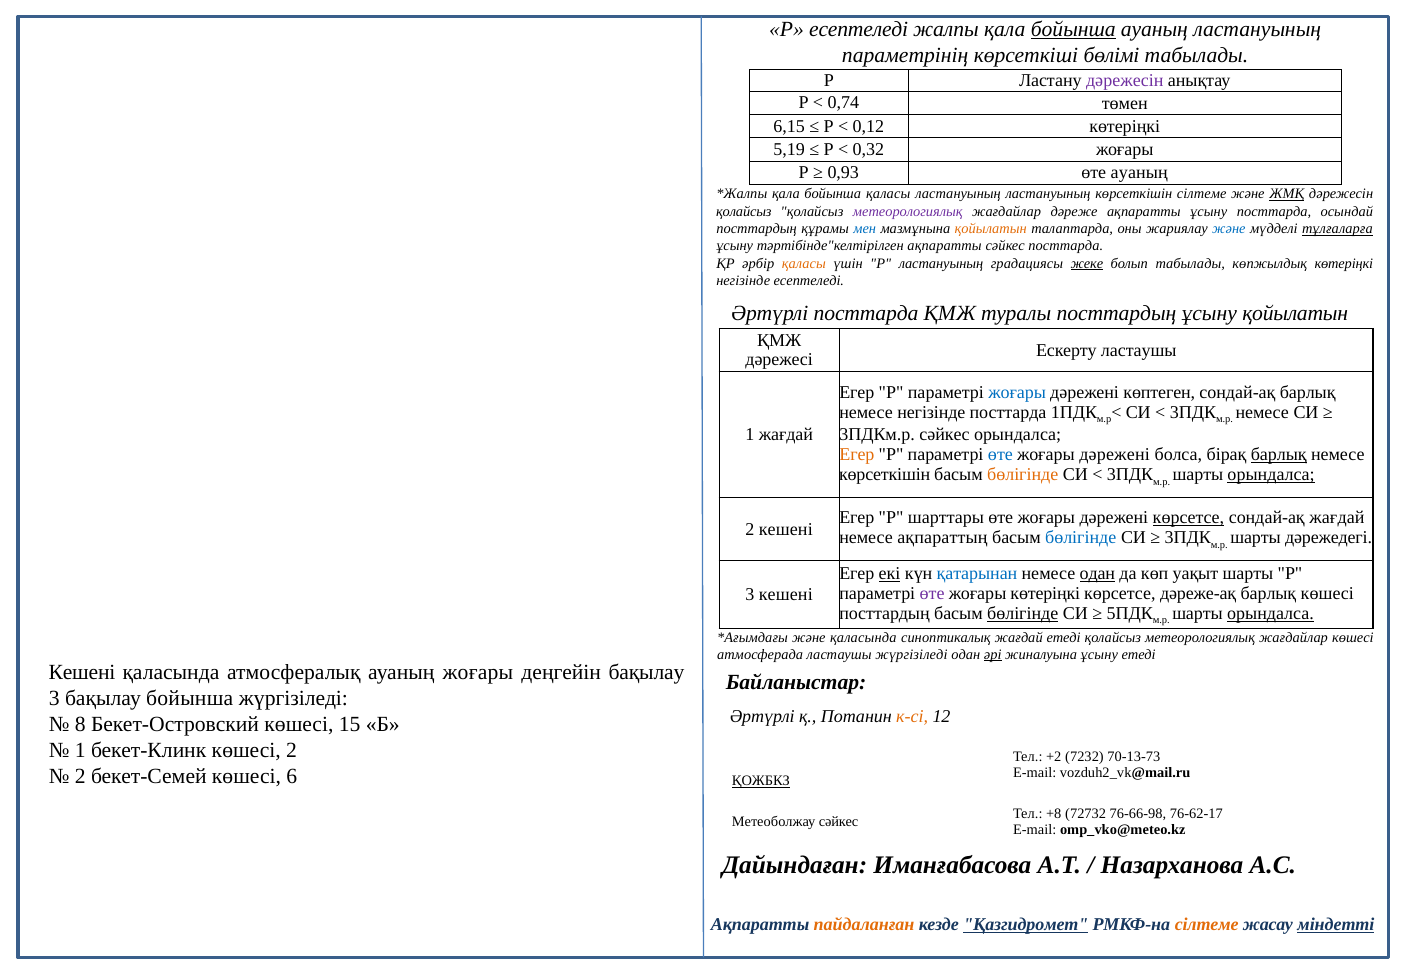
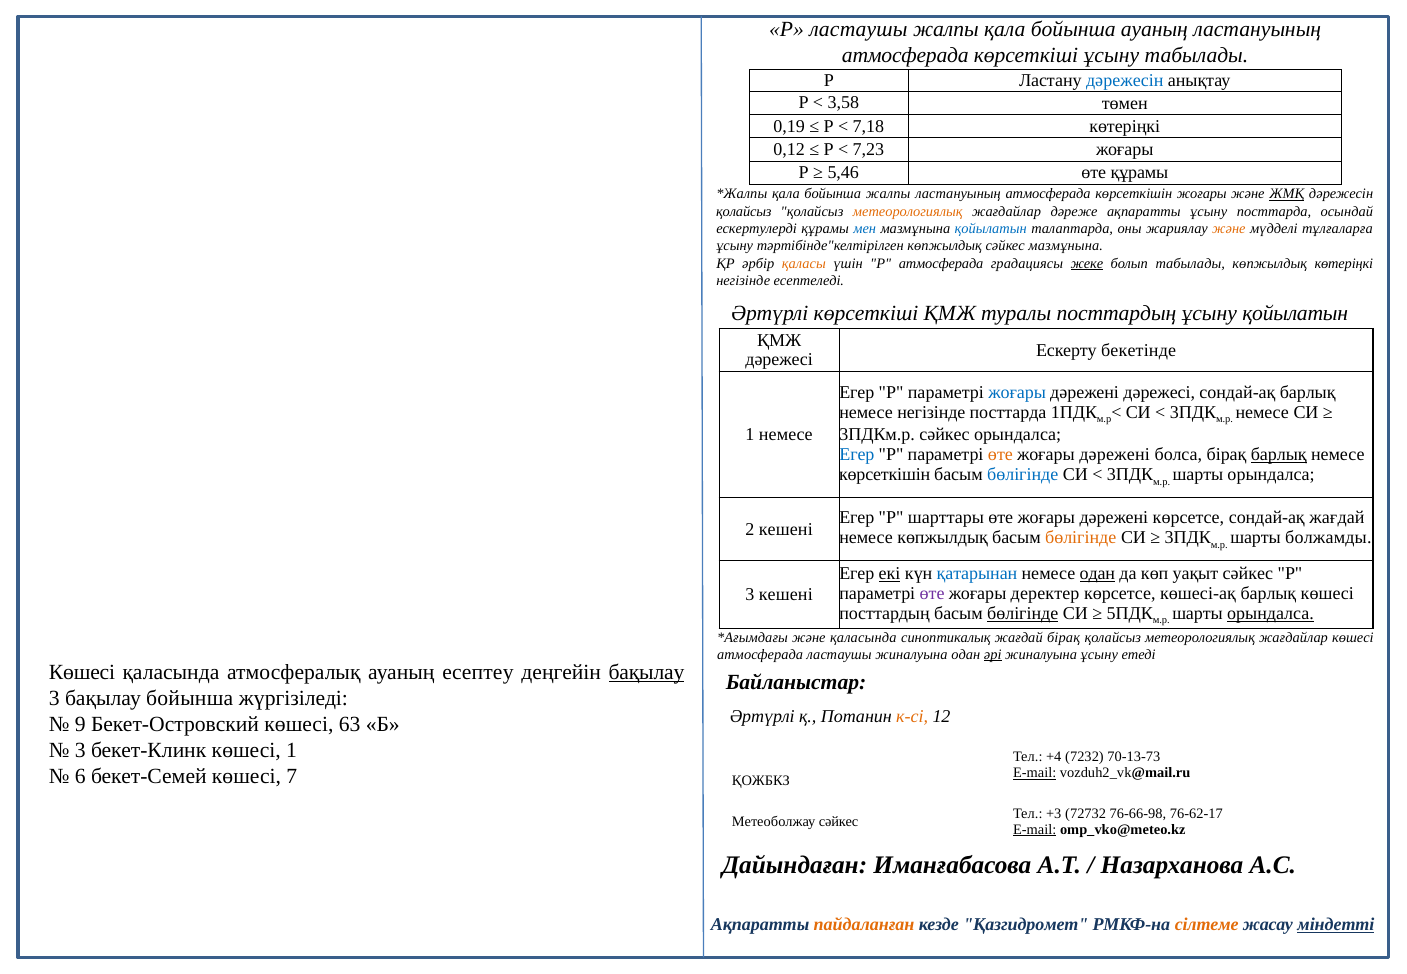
Р есептеледі: есептеледі -> ластаушы (858, 29)
бойынша underline: present -> none (1073, 29)
параметрінің: параметрінің -> атмосферада (905, 55)
көрсеткіші бөлімі: бөлімі -> ұсыну (1111, 55)
дәрежесін colour: purple -> blue (1125, 81)
0,74: 0,74 -> 3,58 (843, 103)
6,15: 6,15 -> 0,19 (789, 126)
0,12: 0,12 -> 7,18 (868, 126)
5,19: 5,19 -> 0,12 (789, 149)
0,32: 0,32 -> 7,23 (868, 149)
0,93: 0,93 -> 5,46 (843, 172)
өте ауаның: ауаның -> құрамы (1139, 173)
бойынша қаласы: қаласы -> жалпы (888, 194)
ластануының: ластануының -> атмосферада (1048, 194)
көрсеткішін сілтеме: сілтеме -> жоғары (1202, 194)
метеорологиялық colour: purple -> orange (908, 212)
посттардың: посттардың -> ескертулерді (757, 229)
қойылатын colour: orange -> blue (991, 229)
және colour: blue -> orange (1229, 229)
тұлғаларға underline: present -> none (1337, 229)
тәртібінде"келтірілген ақпаратты: ақпаратты -> көпжылдық (945, 246)
сәйкес посттарда: посттарда -> мазмұнына (1066, 246)
Р ластануының: ластануының -> атмосферада (941, 263)
Әртүрлі посттарда: посттарда -> көрсеткіші (866, 314)
Ескерту ластаушы: ластаушы -> бекетінде (1139, 350)
дәрежені көптеген: көптеген -> дәрежесі (1159, 392)
1 жағдай: жағдай -> немесе (786, 435)
Егер colour: orange -> blue (857, 455)
өте colour: blue -> orange (1000, 455)
бөлігінде colour: orange -> blue (1023, 475)
орындалса underline: present -> none (1271, 475)
көрсетсе underline: present -> none (1188, 518)
немесе ақпараттың: ақпараттың -> көпжылдық (943, 538)
бөлігінде colour: blue -> orange (1081, 538)
дәрежедегі: дәрежедегі -> болжамды (1328, 538)
уақыт шарты: шарты -> сәйкес (1248, 574)
жоғары көтеріңкі: көтеріңкі -> деректер (1045, 594)
дәреже-ақ: дәреже-ақ -> көшесі-ақ (1198, 594)
жағдай етеді: етеді -> бірақ (1064, 637)
ластаушы жүргізіледі: жүргізіледі -> жиналуына (912, 655)
Кешені: Кешені -> Көшесі (82, 672)
ауаның жоғары: жоғары -> есептеу (478, 672)
бақылау underline: none -> present (647, 672)
8: 8 -> 9 (80, 724)
15: 15 -> 63 (350, 724)
1: 1 -> 3 (80, 750)
көшесі 2: 2 -> 1 (292, 750)
+2: +2 -> +4 (1054, 757)
2: 2 -> 6 (80, 776)
6: 6 -> 7 (292, 776)
E-mail underline: none -> present (1035, 773)
ҚОЖБКЗ underline: present -> none (761, 781)
+8: +8 -> +3 (1054, 813)
E-mail underline: none -> present (1035, 829)
Қазгидромет underline: present -> none (1026, 925)
